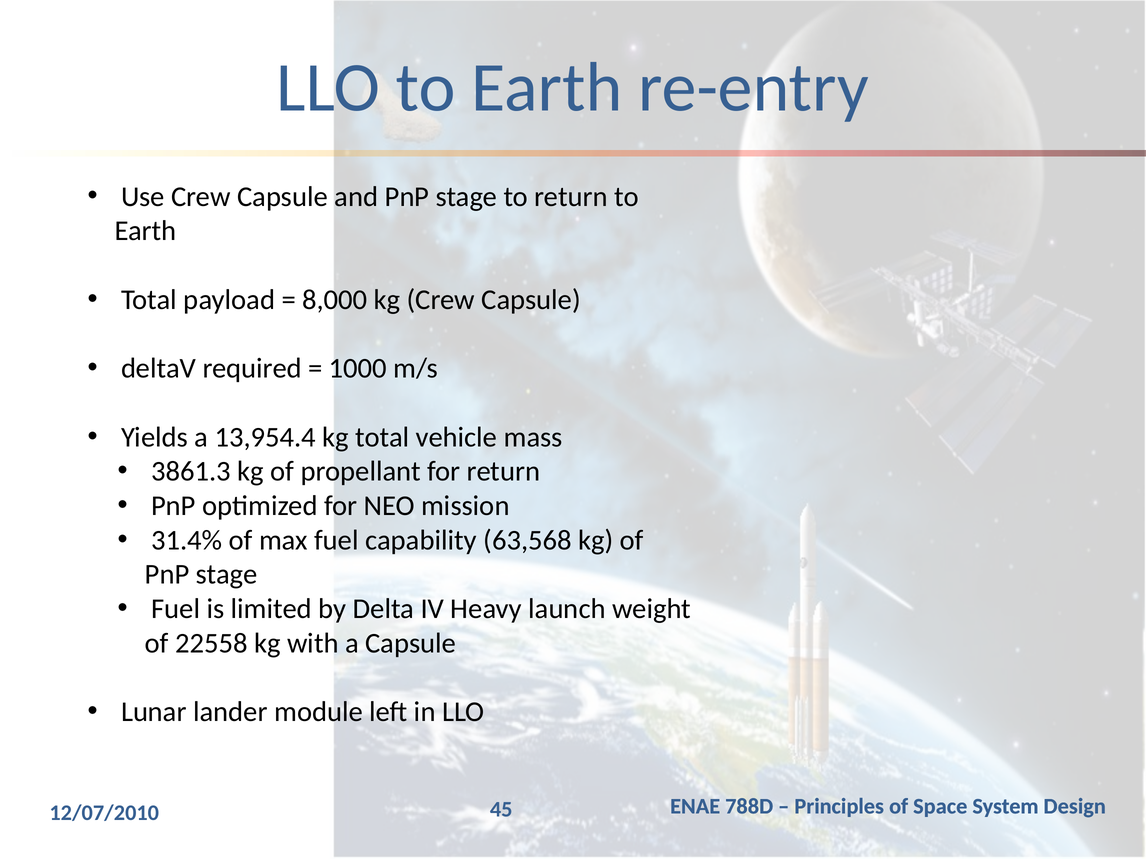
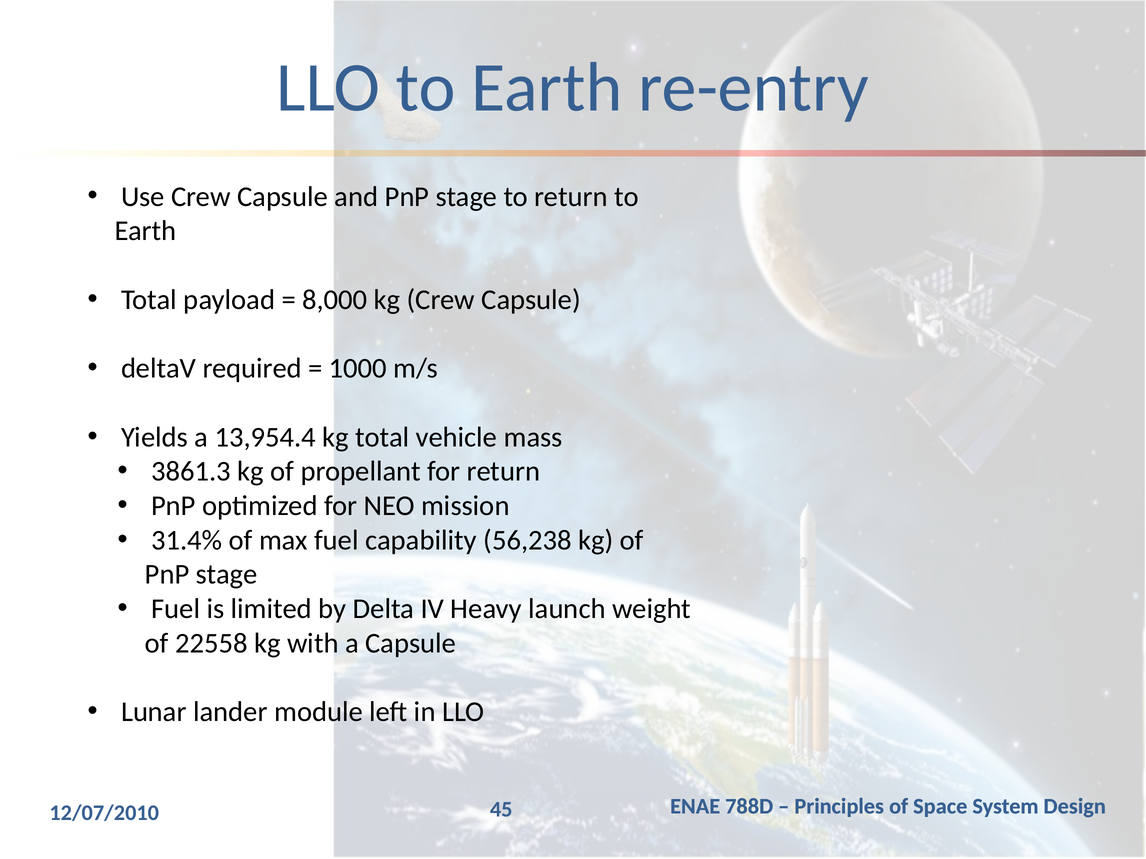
63,568: 63,568 -> 56,238 (528, 540)
